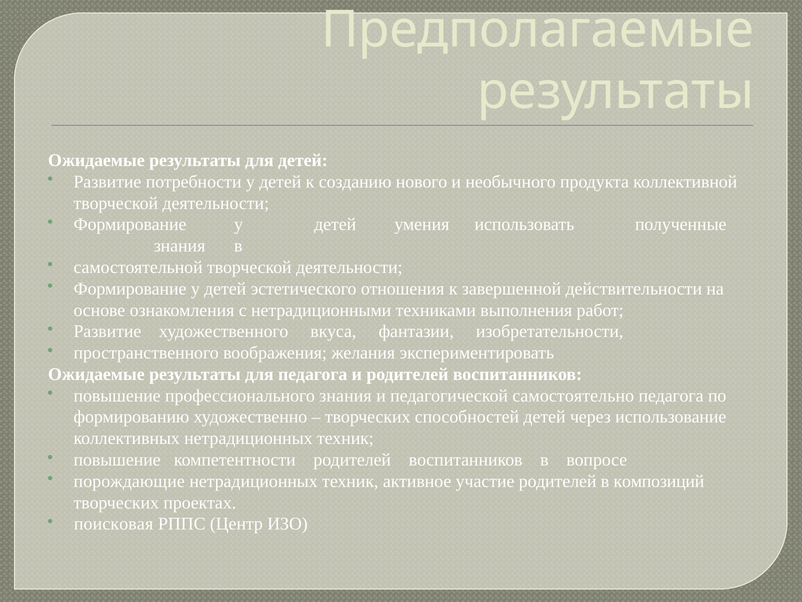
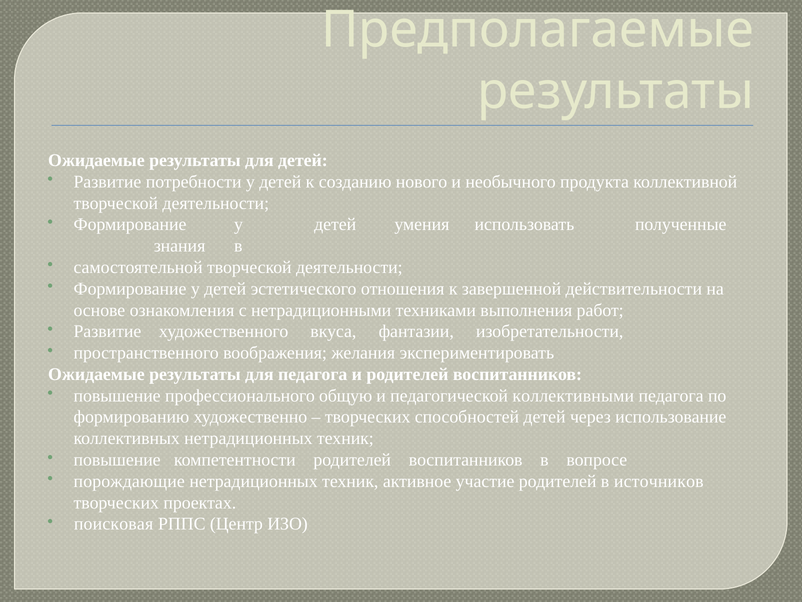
профессионального знания: знания -> общую (346, 395)
самостоятельно: самостоятельно -> коллективными (573, 395)
композиций: композиций -> источников (659, 481)
